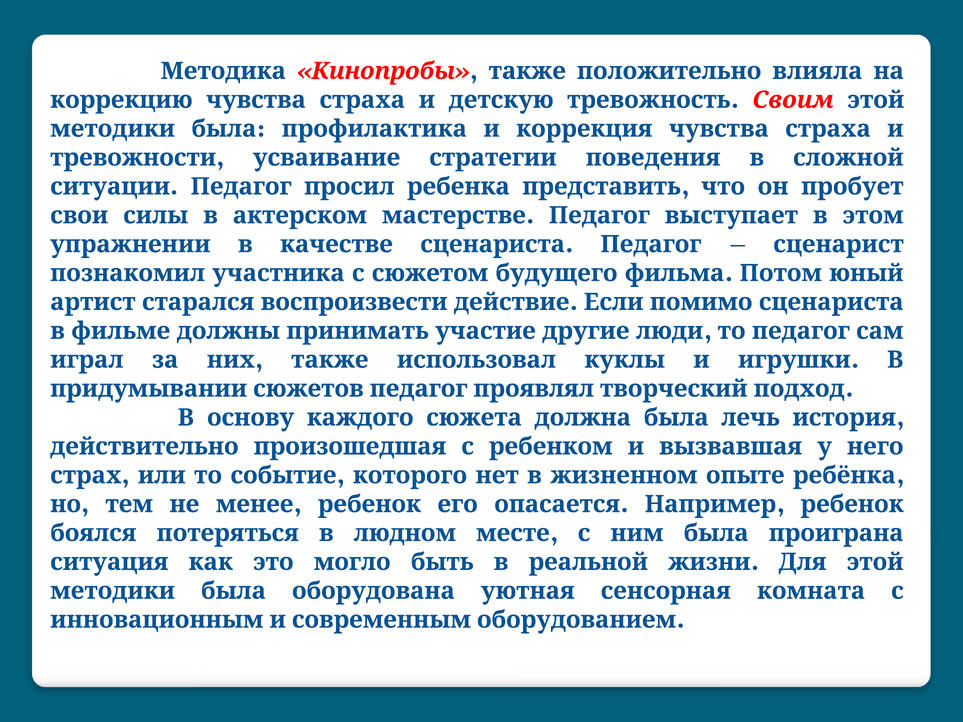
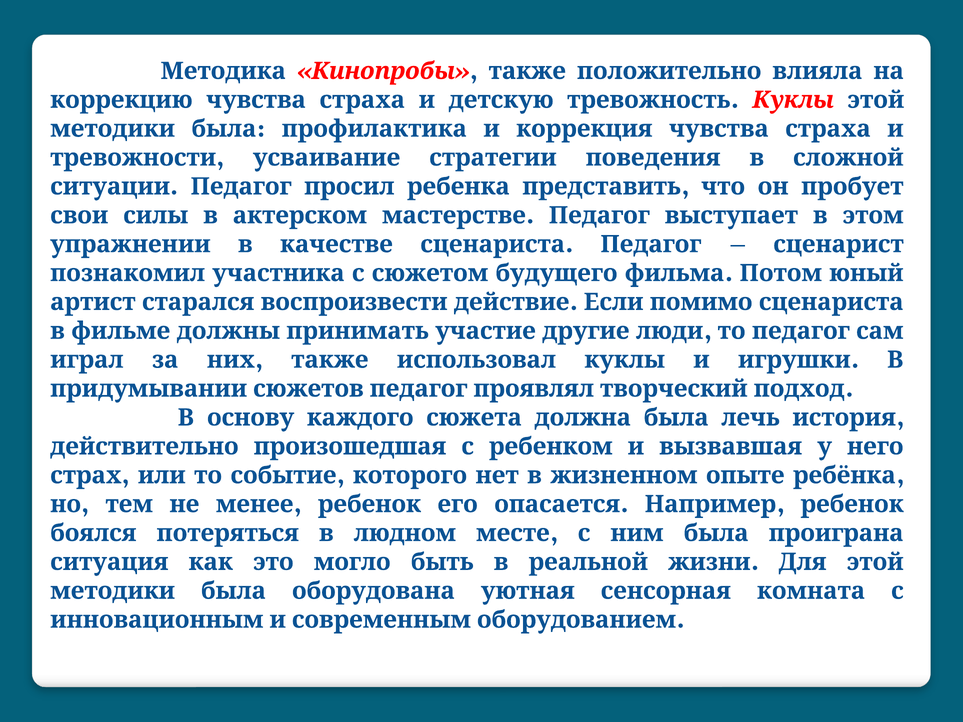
тревожность Своим: Своим -> Куклы (793, 100)
